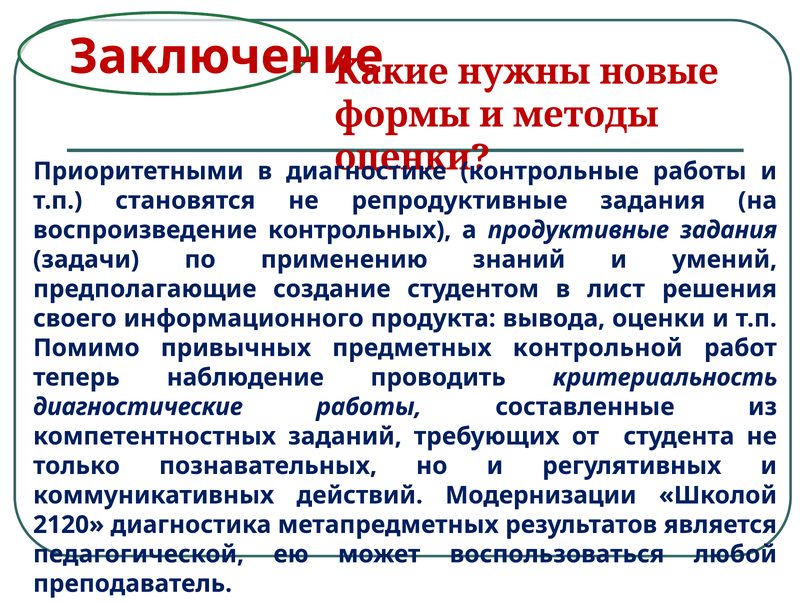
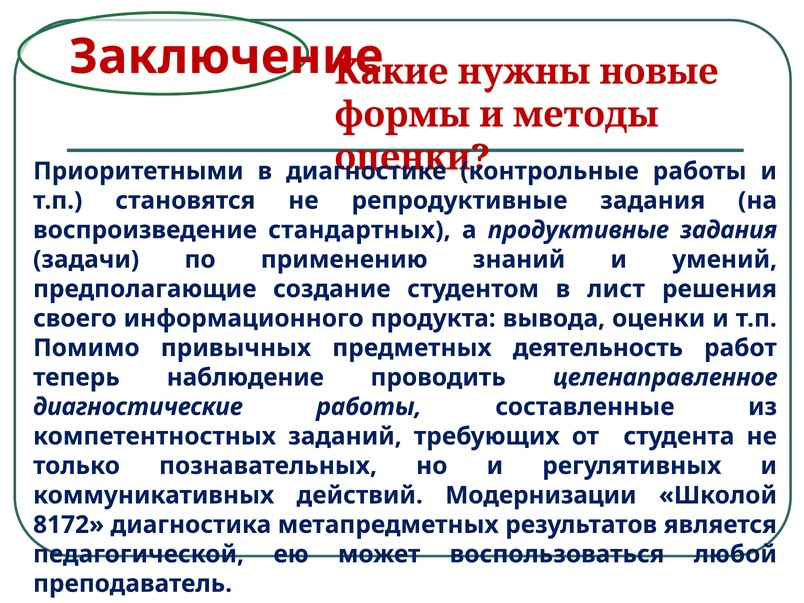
контрольных: контрольных -> стандартных (359, 230)
контрольной: контрольной -> деятельность (598, 348)
критериальность: критериальность -> целенаправленное (665, 377)
2120: 2120 -> 8172 (69, 525)
